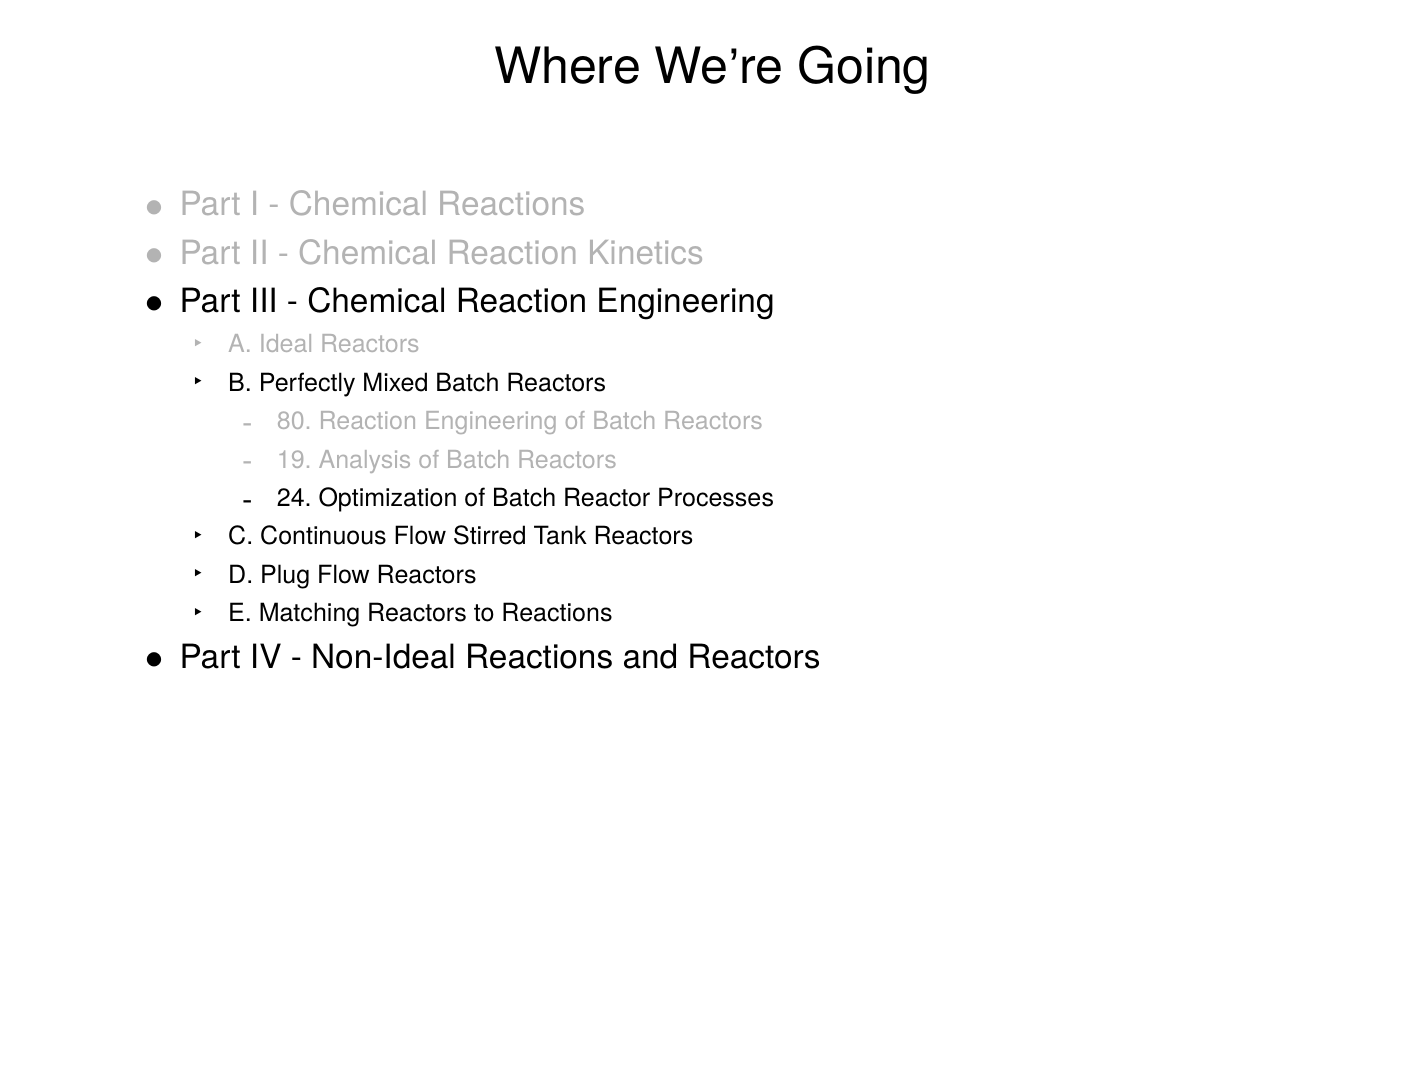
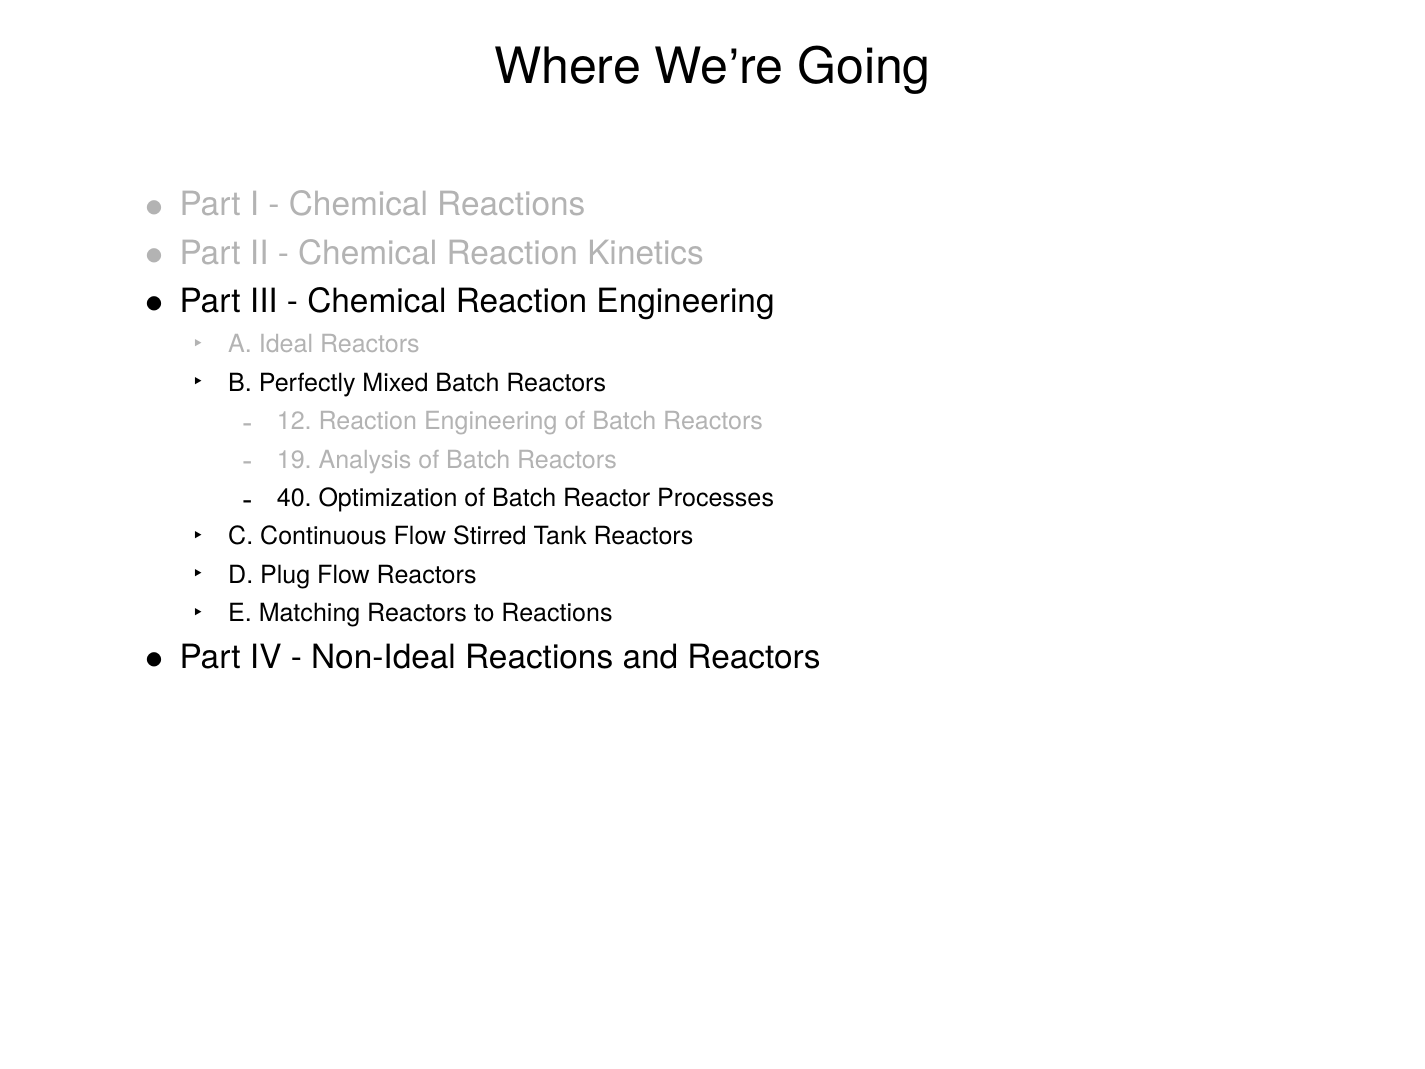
80: 80 -> 12 (294, 421)
24: 24 -> 40 (294, 498)
